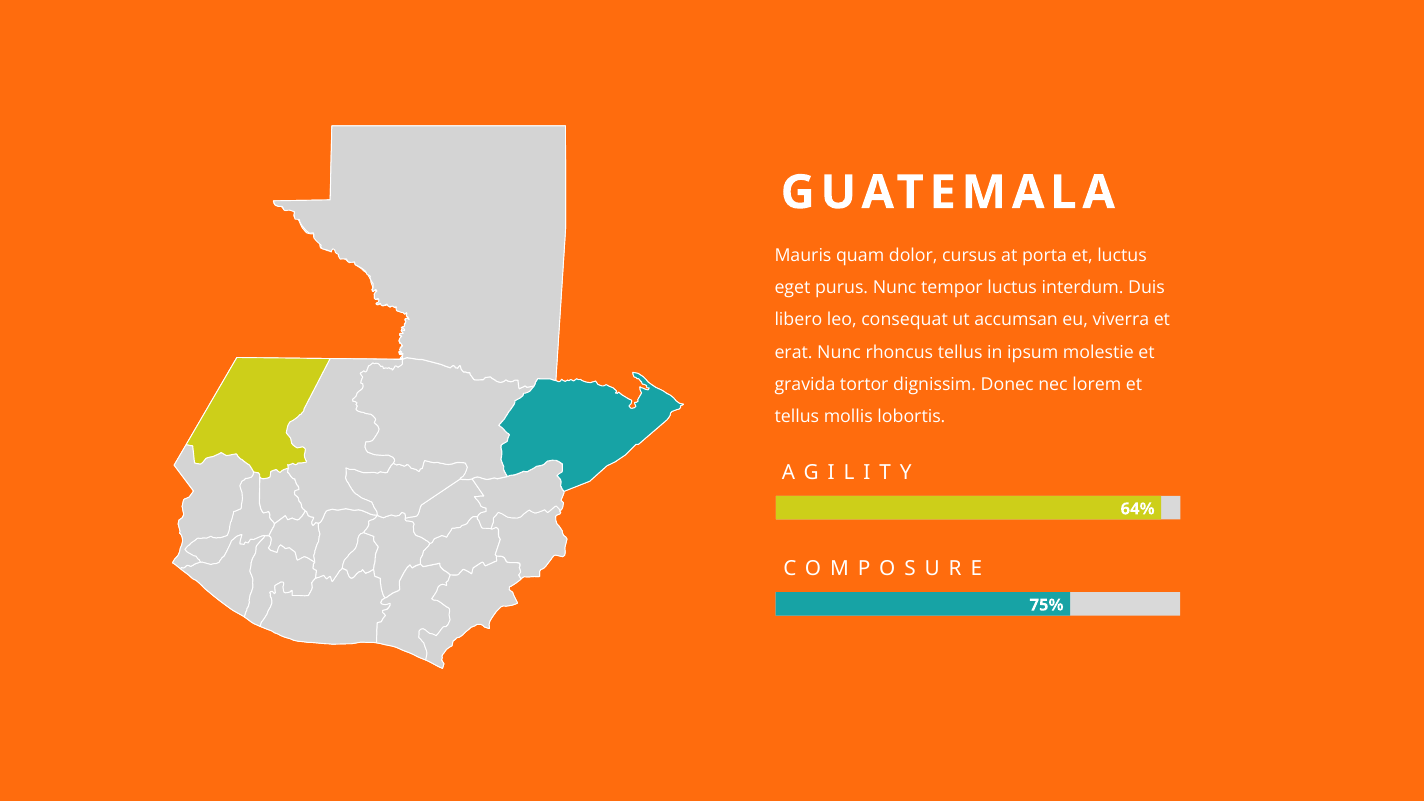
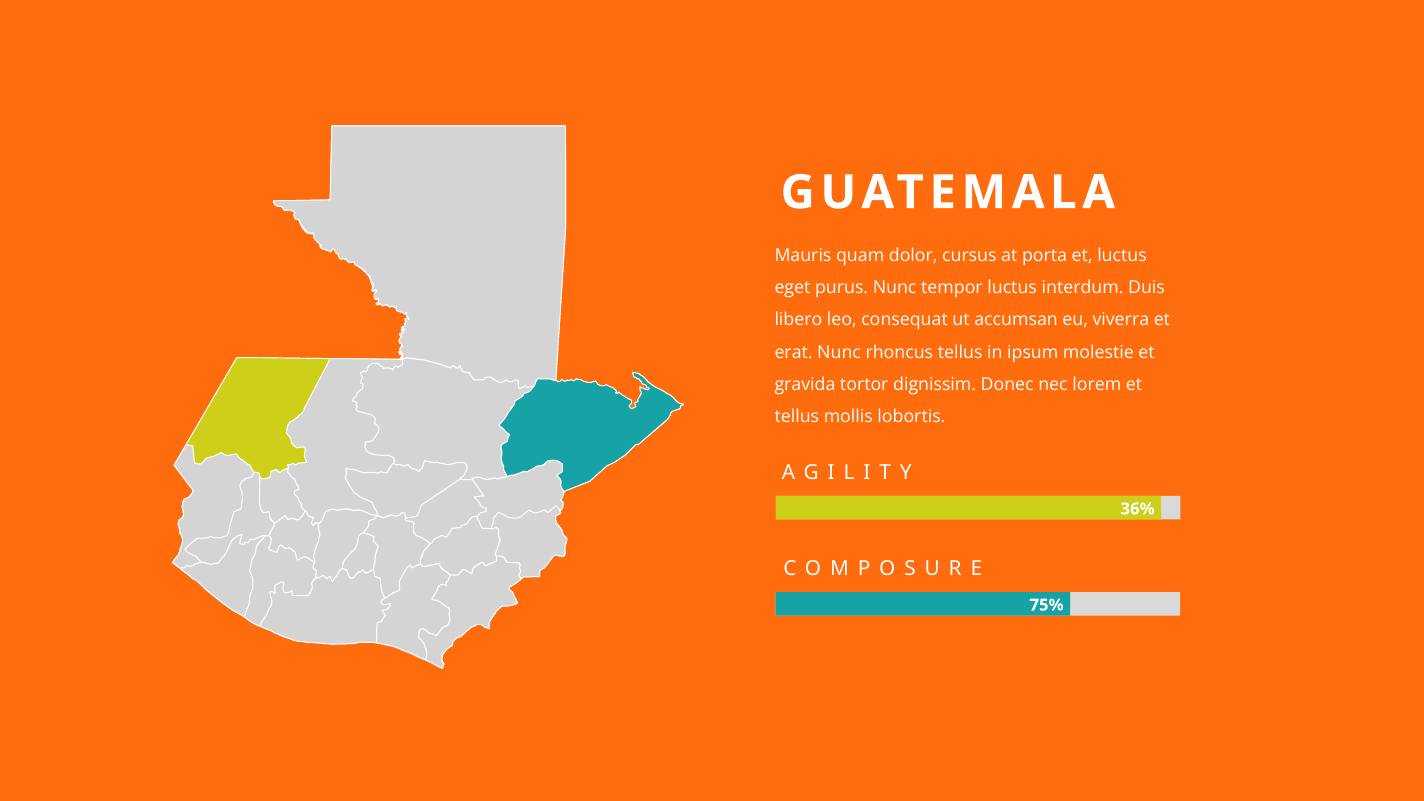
64%: 64% -> 36% (1138, 509)
